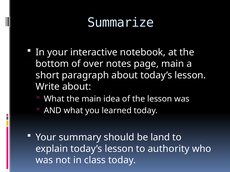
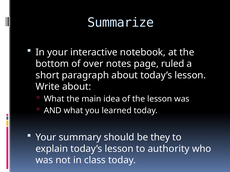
page main: main -> ruled (173, 64)
land: land -> they (160, 138)
